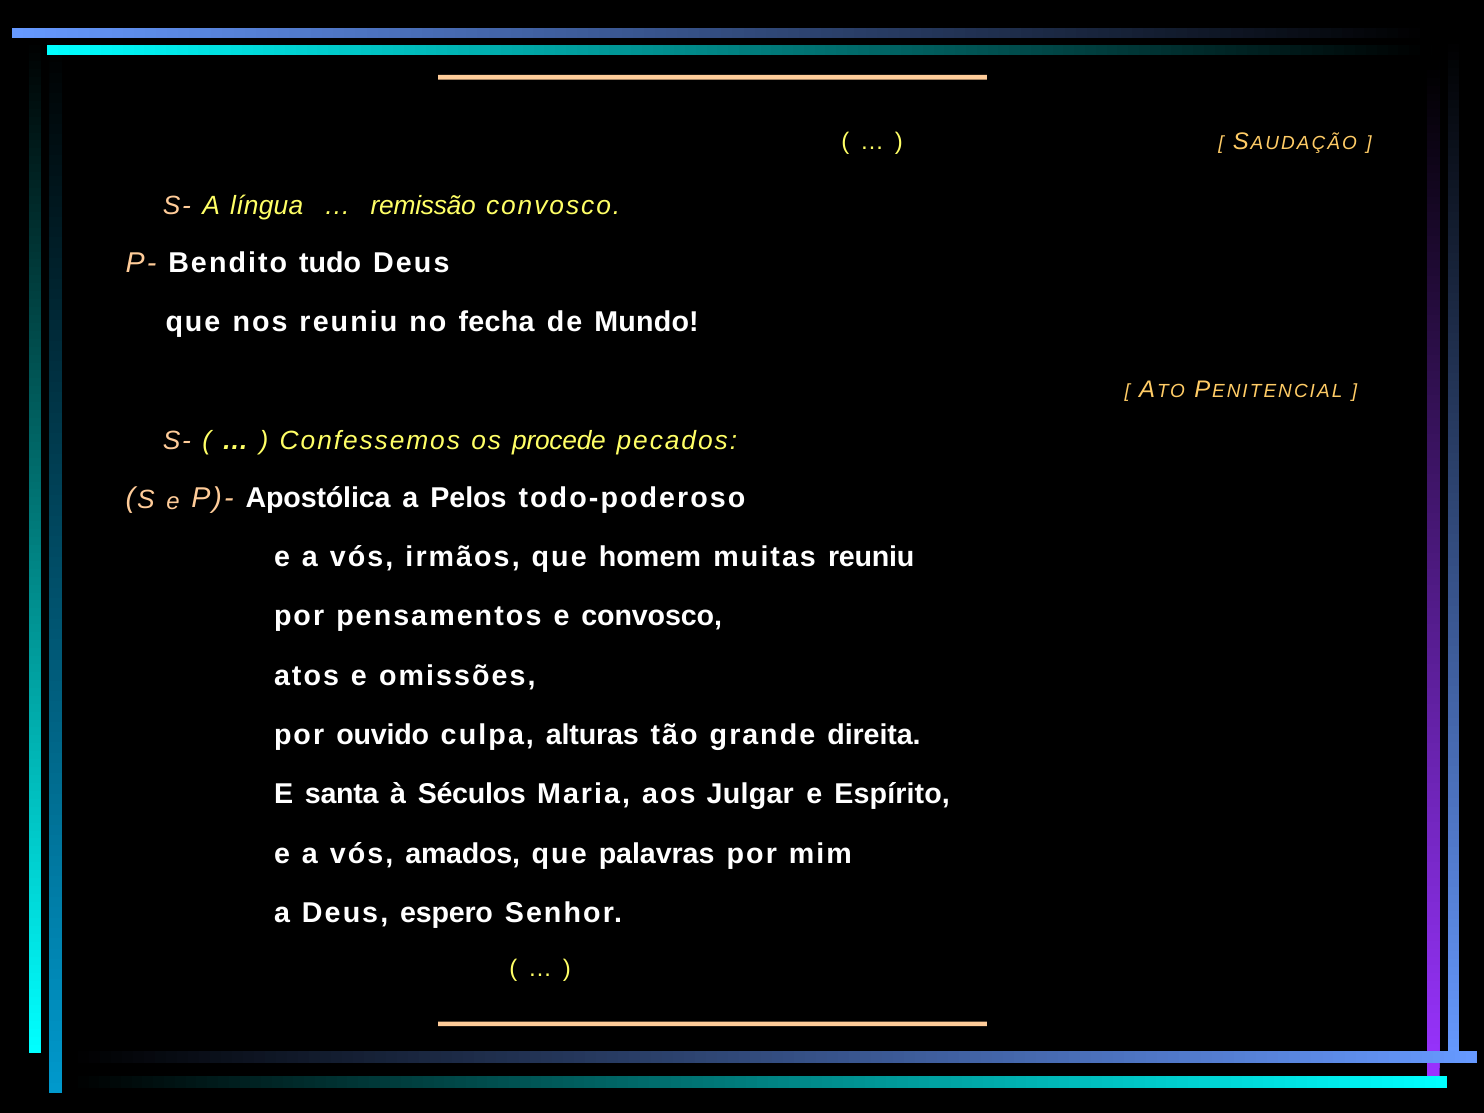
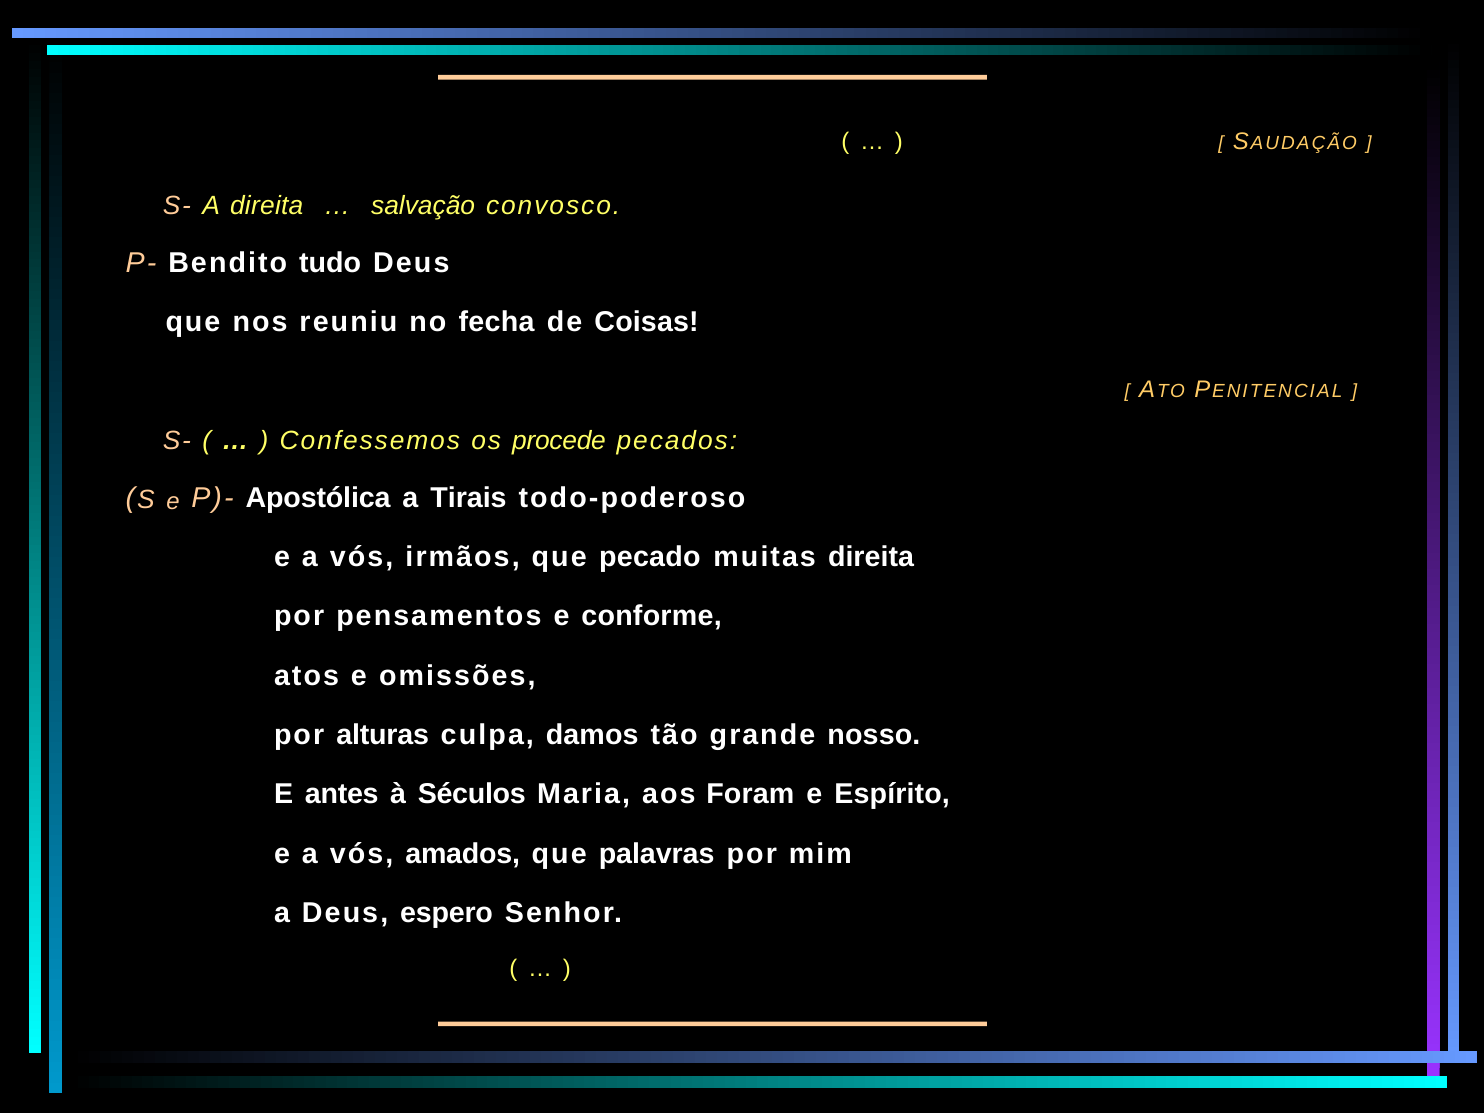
A língua: língua -> direita (267, 206)
remissão: remissão -> salvação (423, 206)
Mundo: Mundo -> Coisas (647, 322)
Pelos: Pelos -> Tirais (469, 498)
homem: homem -> pecado (650, 557)
muitas reuniu: reuniu -> direita (871, 557)
e convosco: convosco -> conforme (652, 616)
ouvido: ouvido -> alturas (383, 735)
alturas: alturas -> damos (592, 735)
direita: direita -> nosso (874, 735)
santa: santa -> antes (342, 794)
Julgar: Julgar -> Foram (750, 794)
